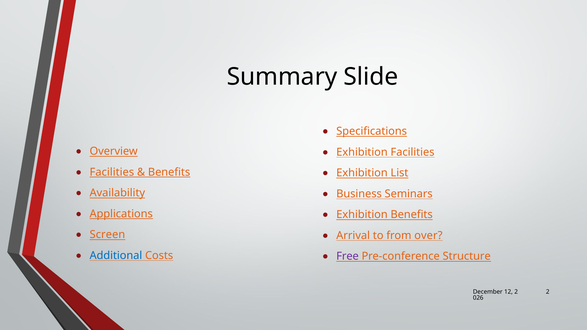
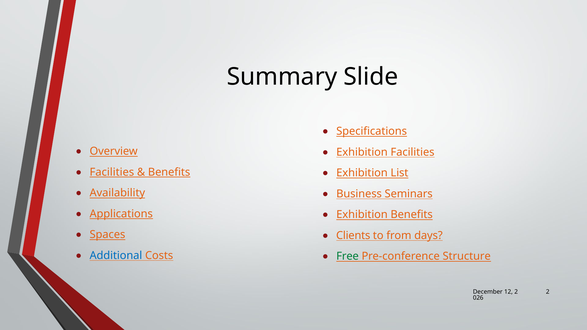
Screen: Screen -> Spaces (107, 235)
Arrival: Arrival -> Clients (353, 236)
over: over -> days (428, 236)
Free colour: purple -> green (348, 256)
